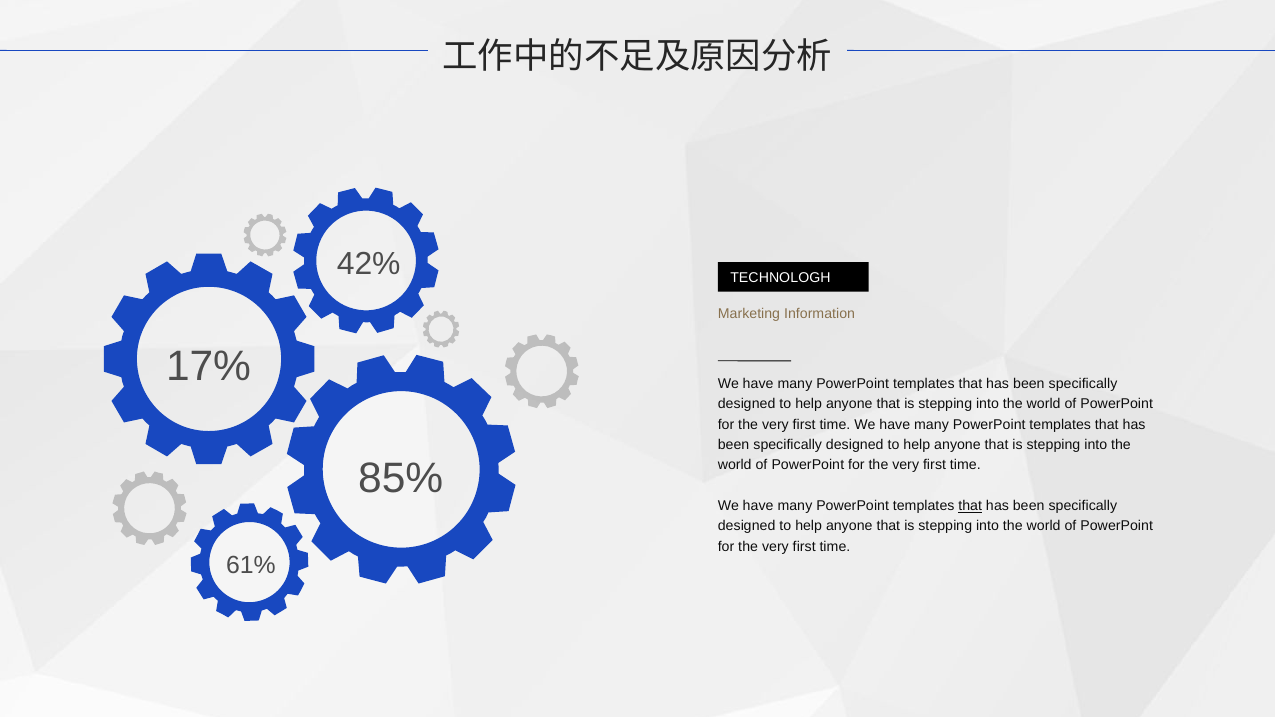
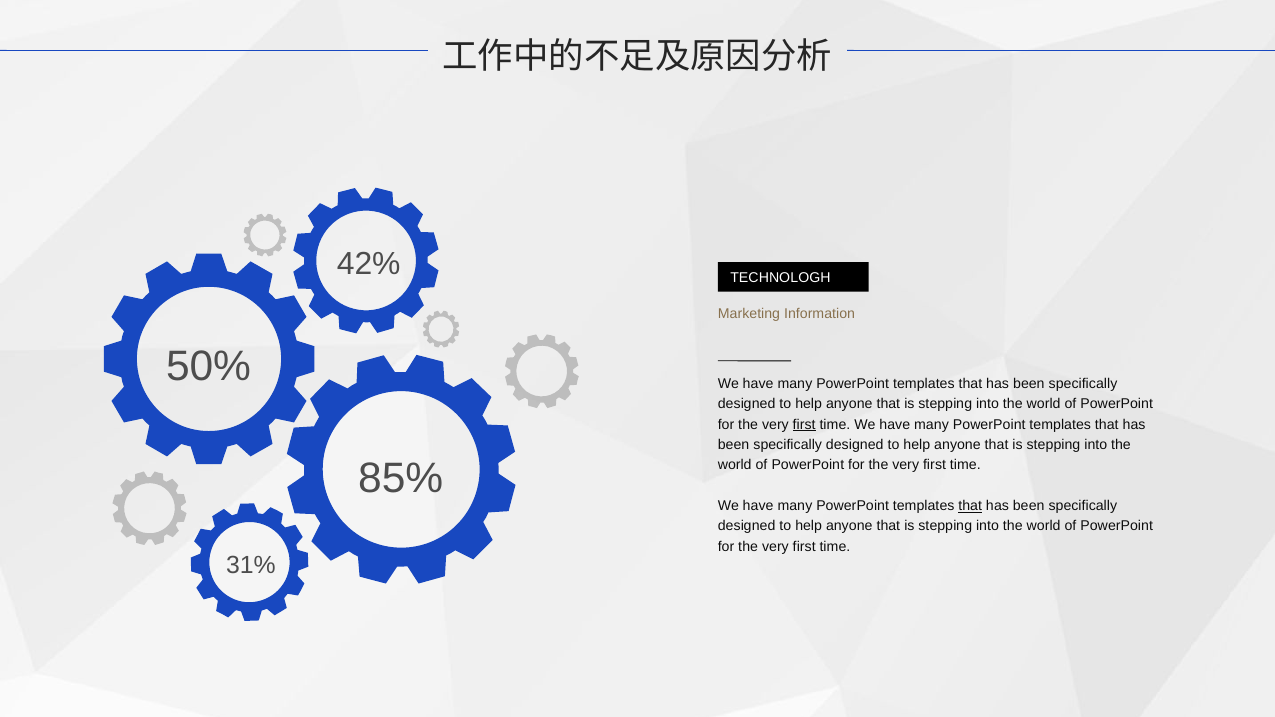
17%: 17% -> 50% (209, 366)
first underline: none -> present (804, 425)
61%: 61% -> 31% (251, 566)
